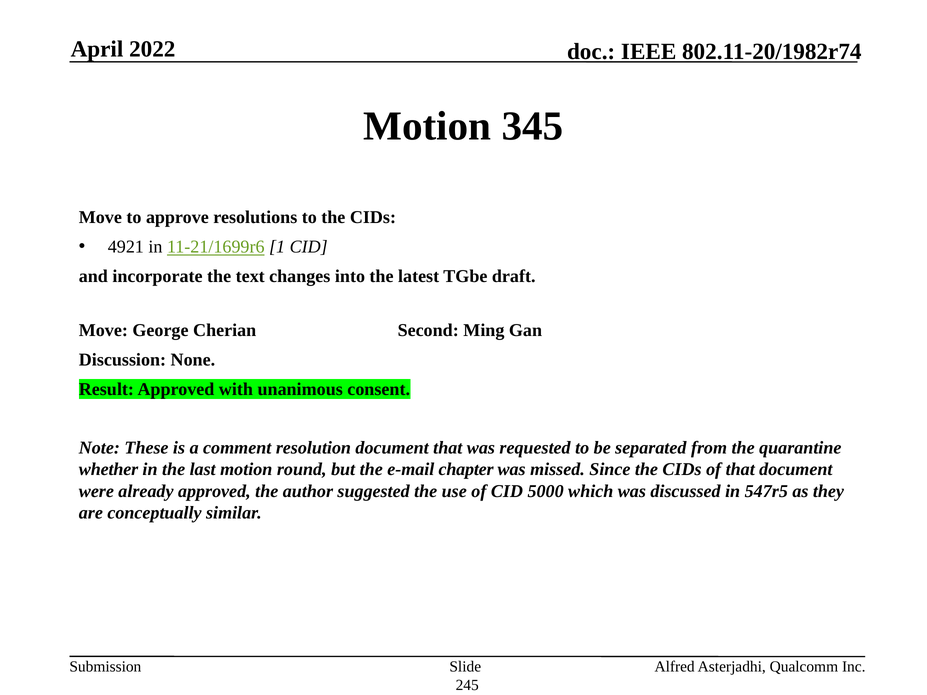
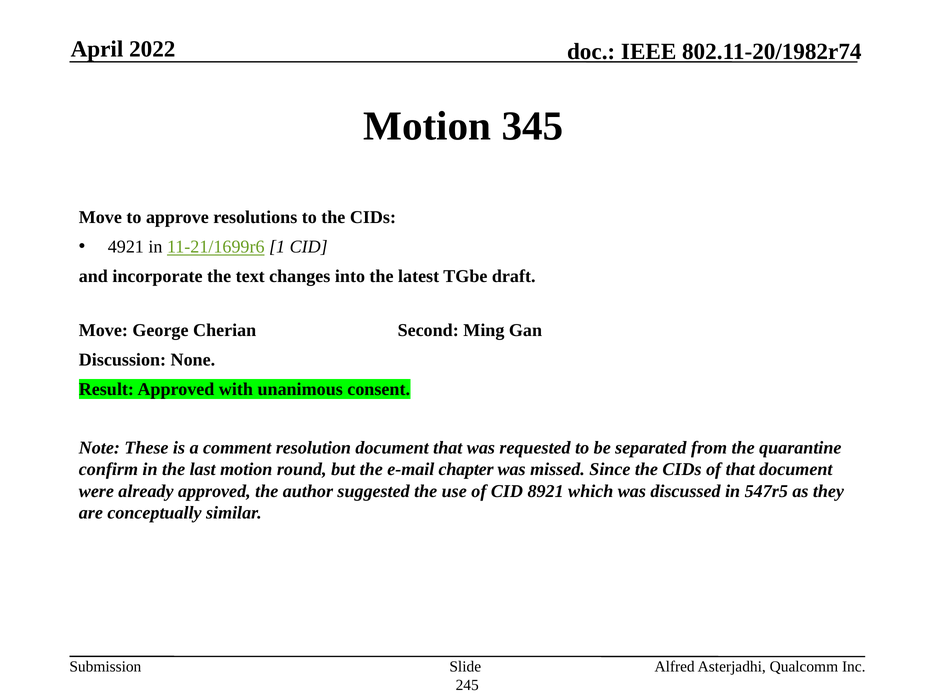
whether: whether -> confirm (108, 470)
5000: 5000 -> 8921 (546, 491)
